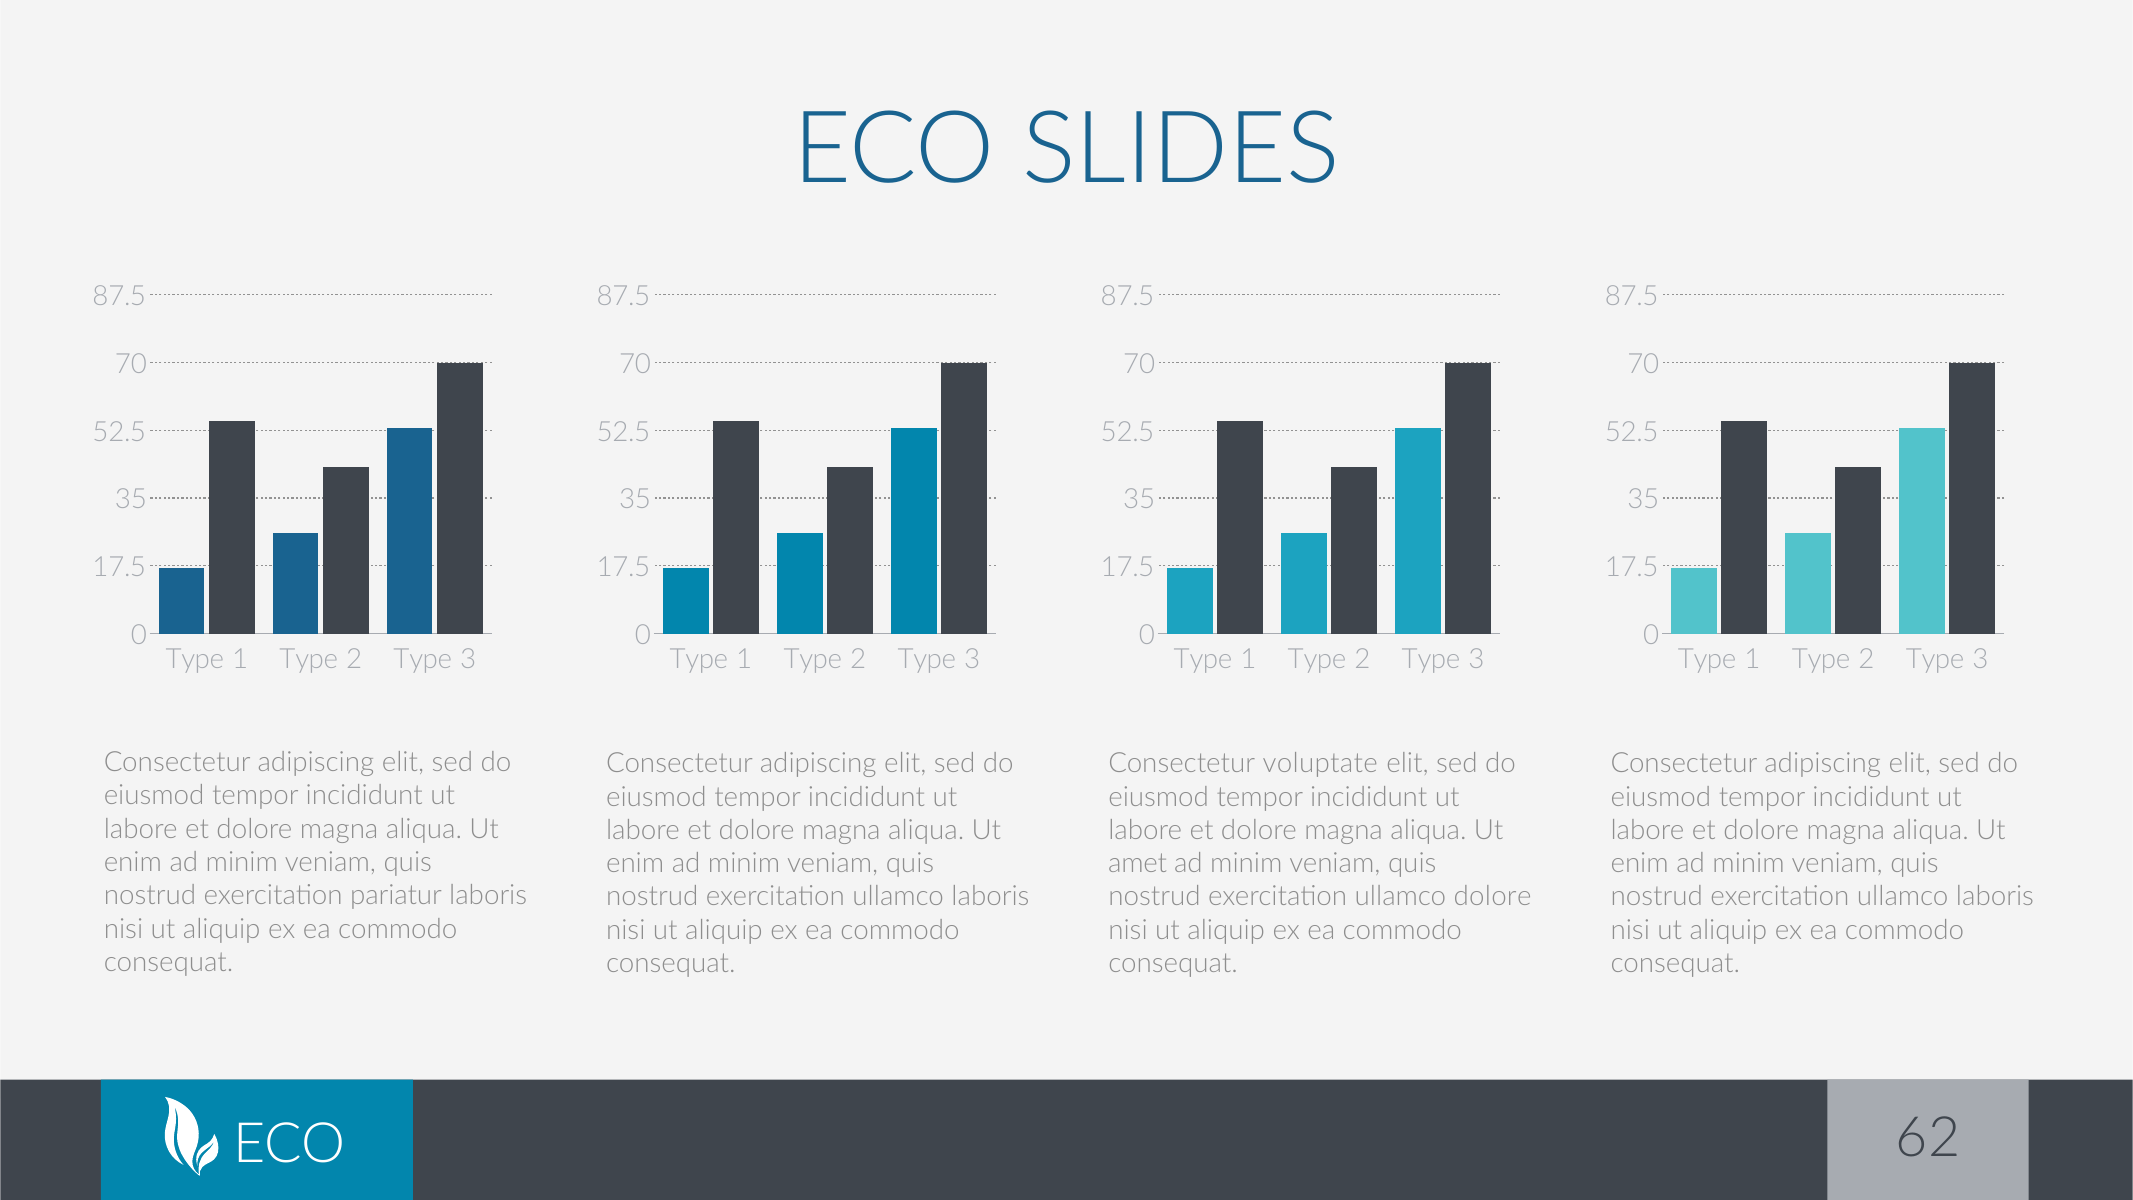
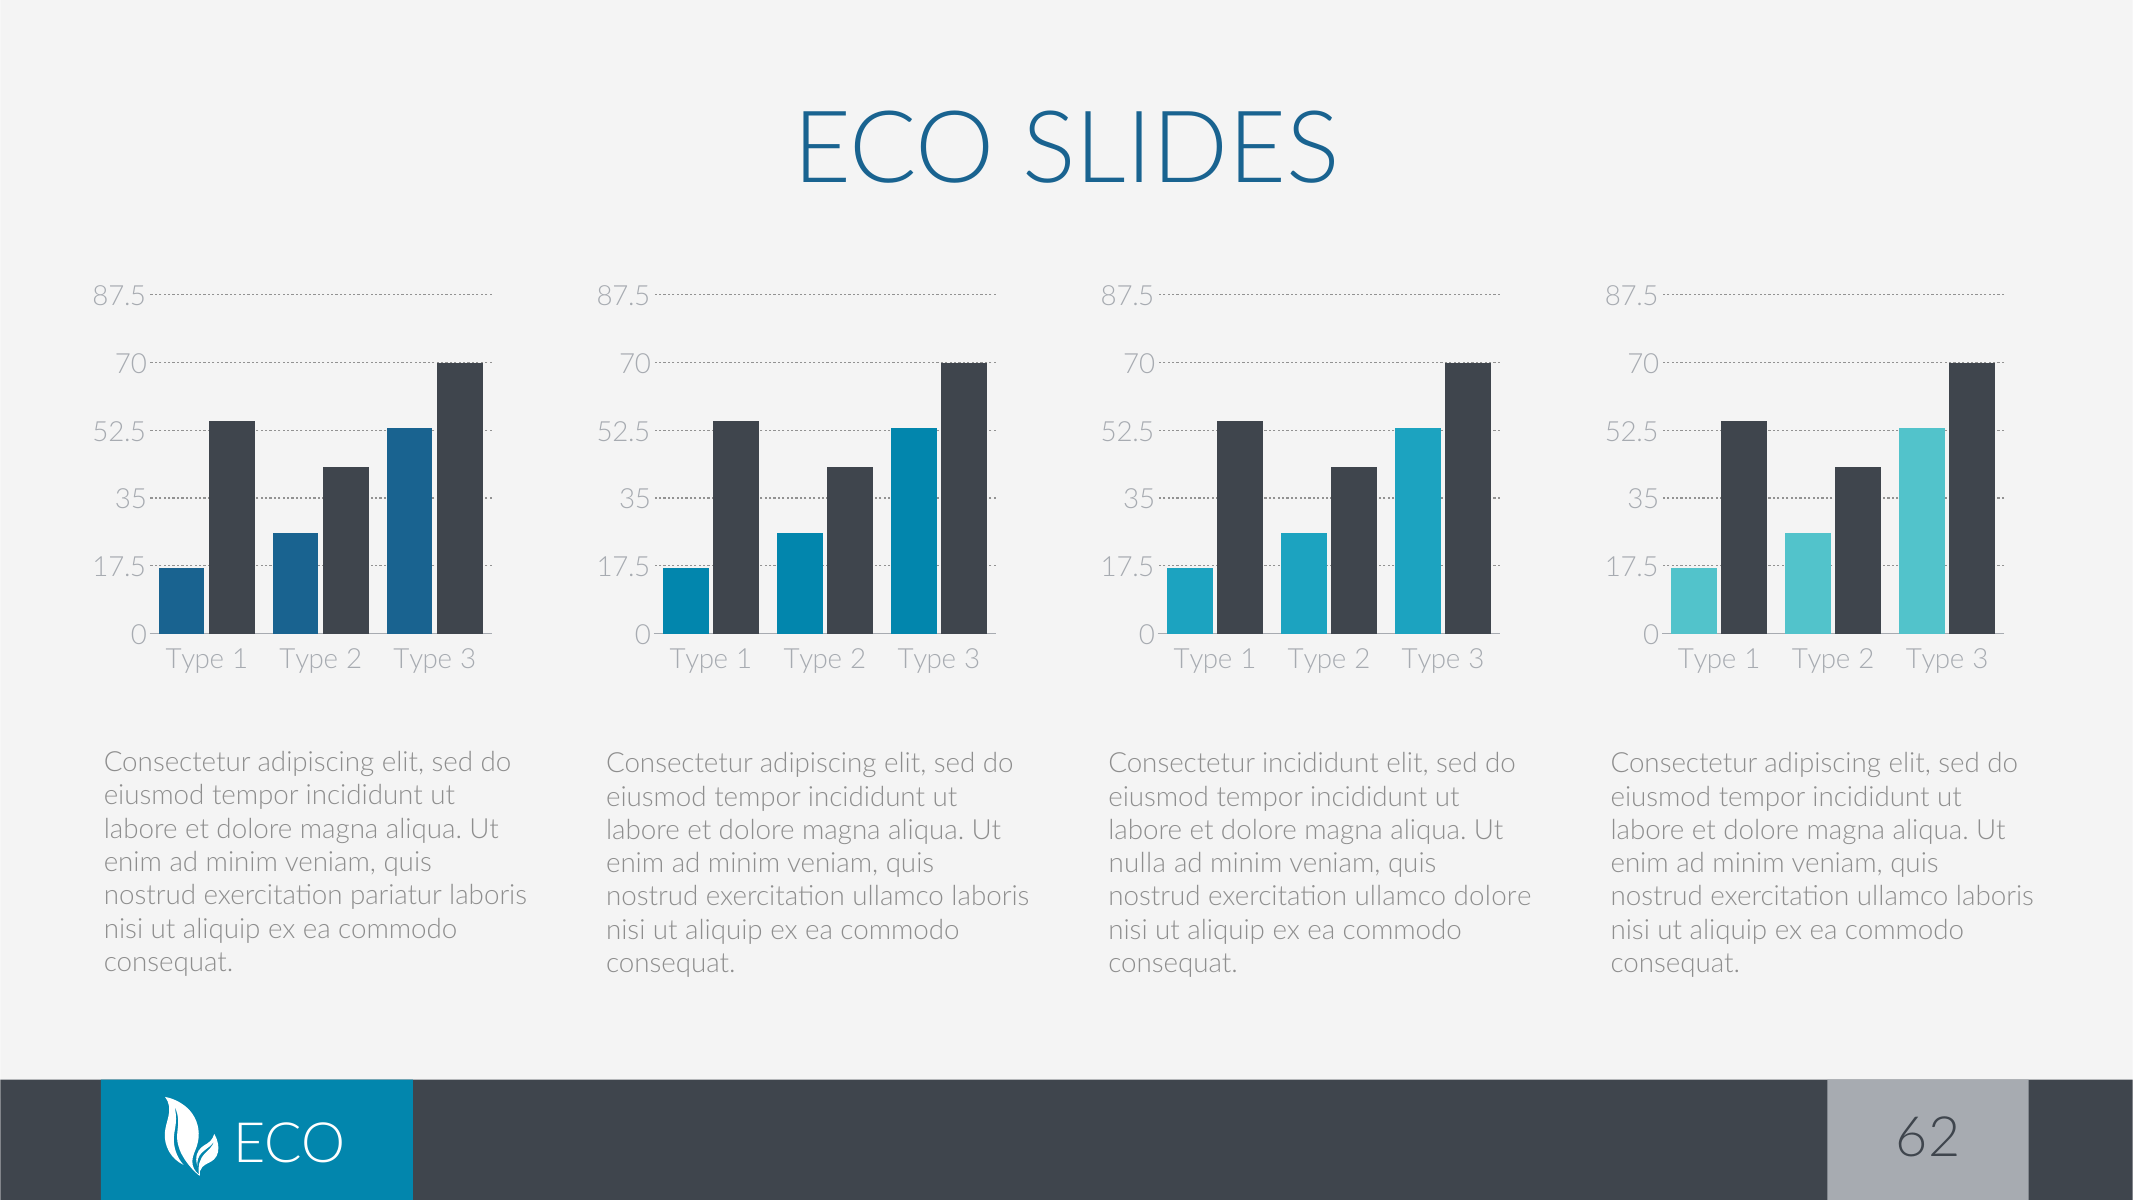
Consectetur voluptate: voluptate -> incididunt (1320, 763)
amet: amet -> nulla (1137, 863)
